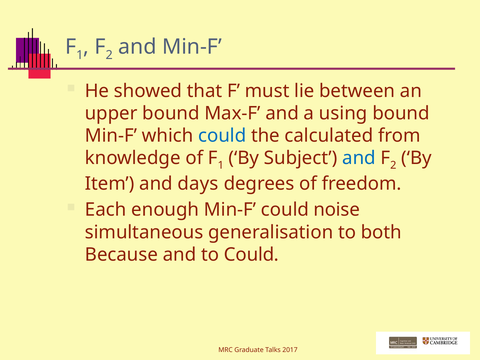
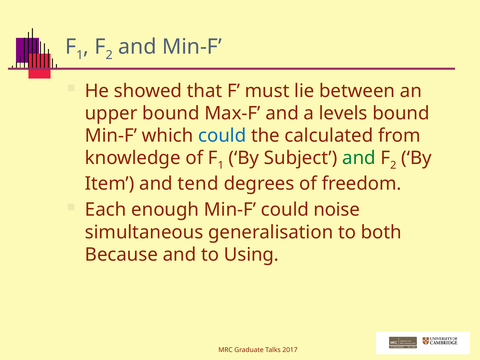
using: using -> levels (343, 113)
and colour: blue -> green (359, 158)
days: days -> tend (198, 184)
to Could: Could -> Using (251, 255)
